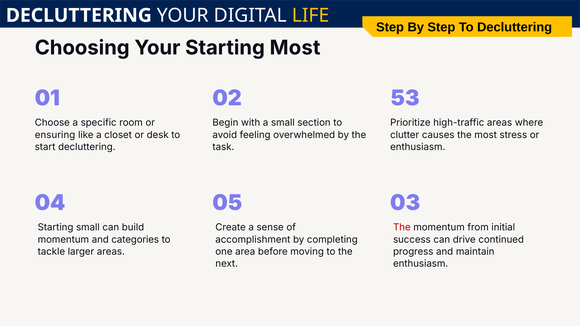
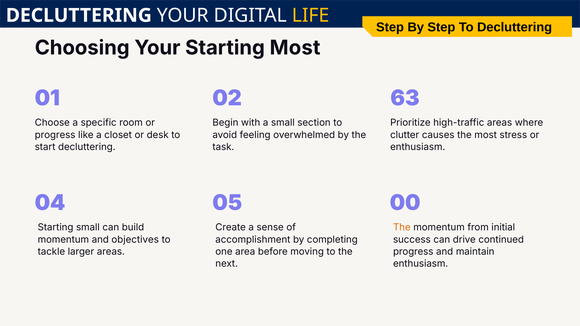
53: 53 -> 63 (405, 98)
ensuring: ensuring -> progress (55, 135)
03: 03 -> 00 (405, 203)
The colour: red -> orange (402, 228)
categories: categories -> objectives (135, 240)
